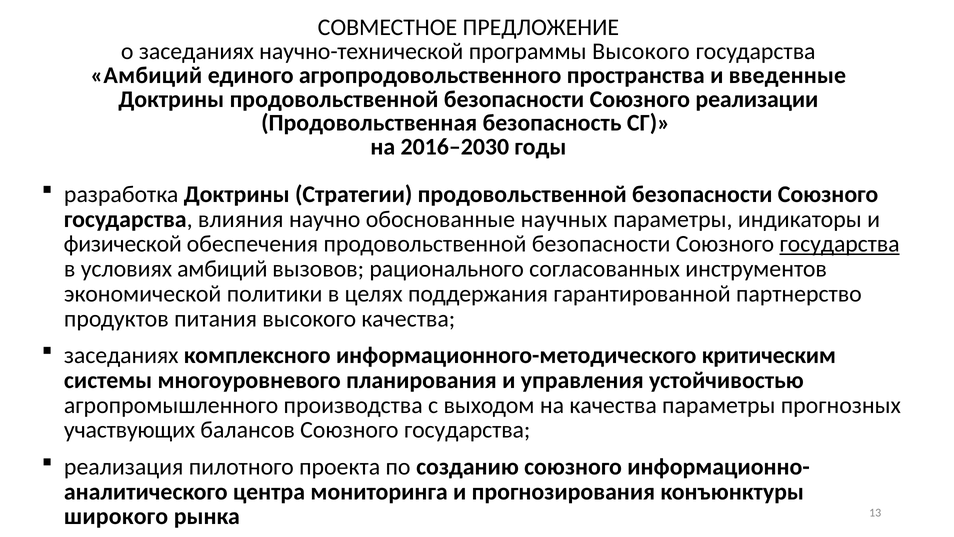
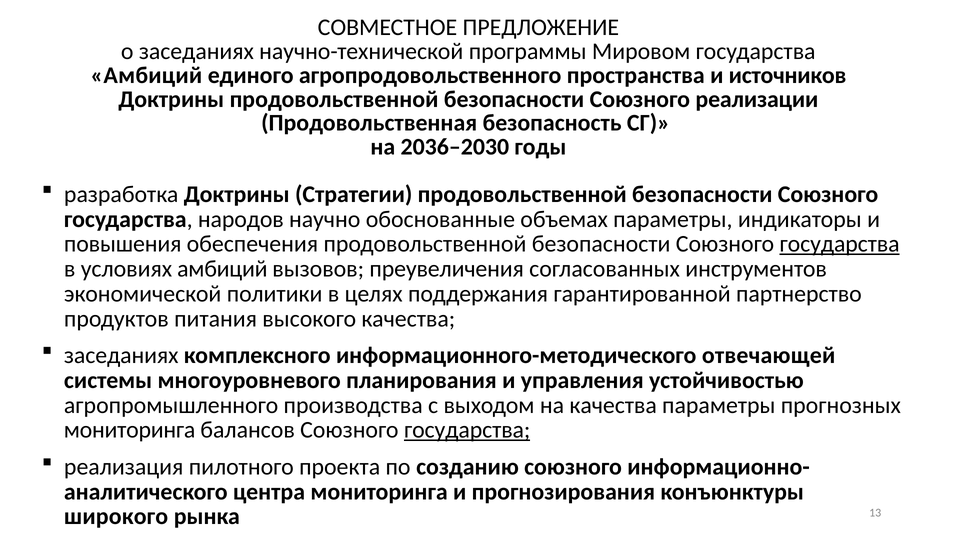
программы Высокого: Высокого -> Мировом (641, 51)
введенные: введенные -> источников (788, 75)
2016–2030: 2016–2030 -> 2036–2030 (455, 147)
влияния: влияния -> народов (241, 219)
научных: научных -> объемах (564, 219)
физической: физической -> повышения (123, 244)
рационального: рационального -> преувеличения (447, 269)
критическим: критическим -> отвечающей (769, 355)
участвующих: участвующих -> мониторинга (130, 430)
государства underline: none -> present (467, 430)
